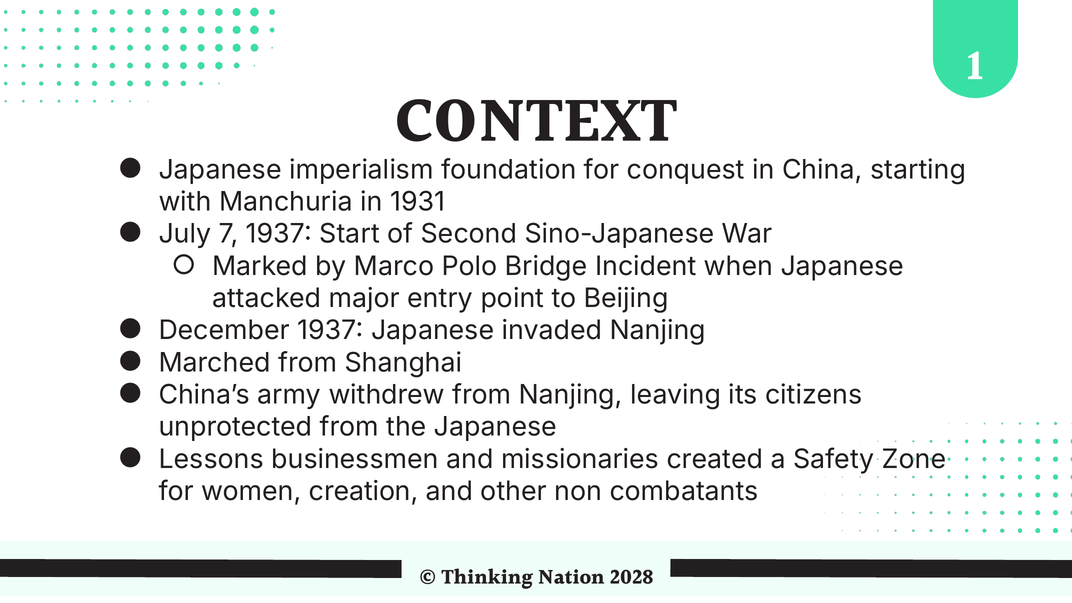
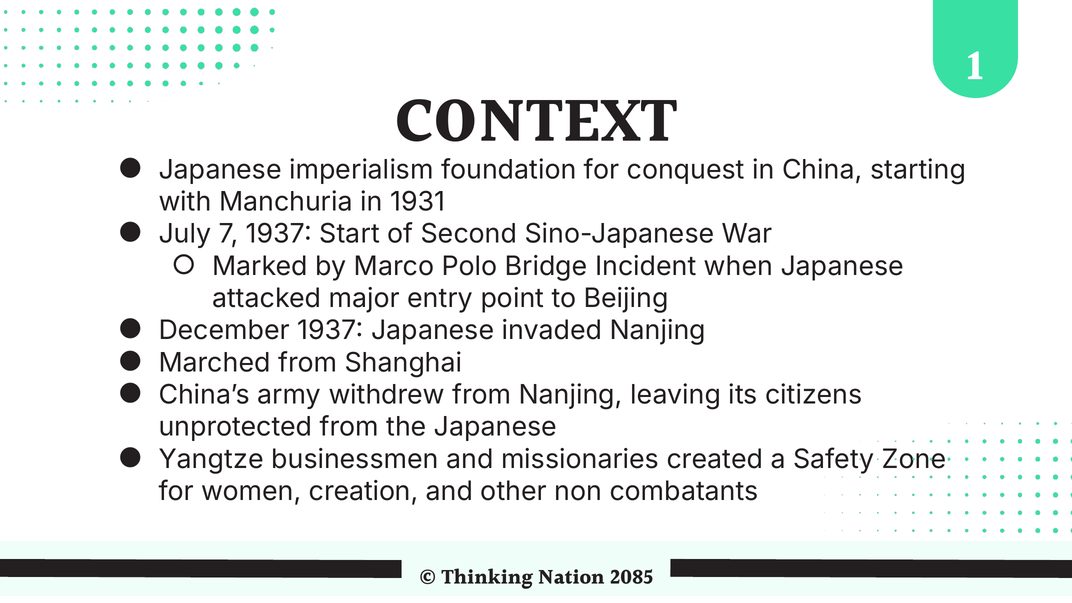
Lessons: Lessons -> Yangtze (211, 459)
2028: 2028 -> 2085 (632, 578)
